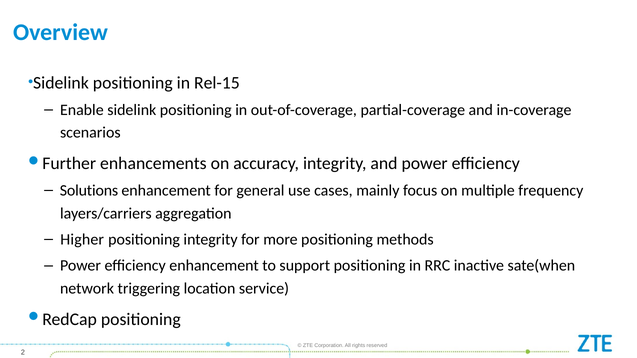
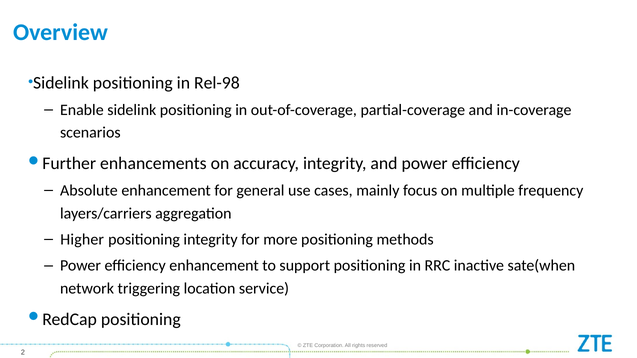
Rel-15: Rel-15 -> Rel-98 (217, 83)
Solutions: Solutions -> Absolute (89, 191)
